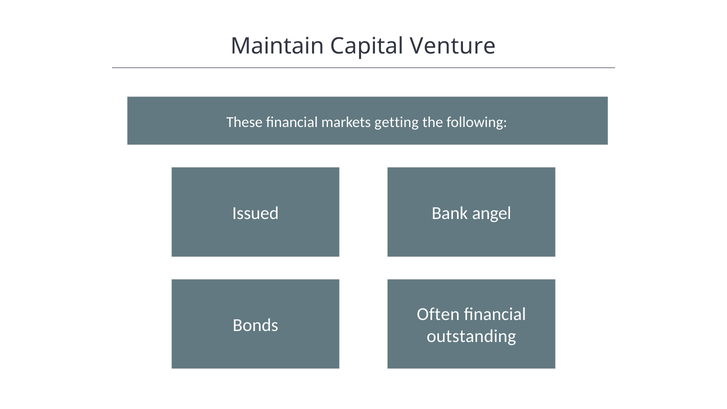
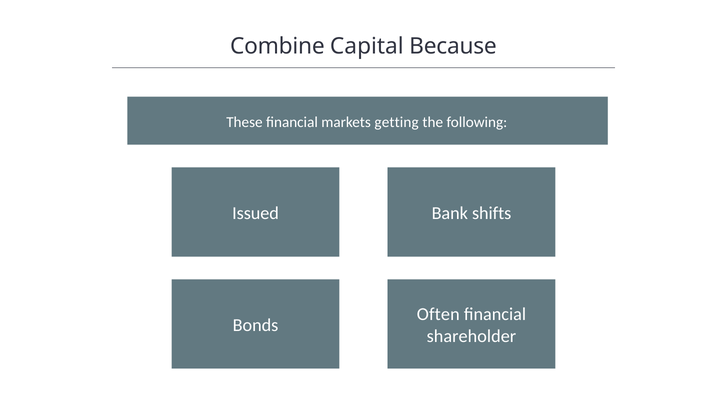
Maintain: Maintain -> Combine (277, 46)
Venture: Venture -> Because (453, 46)
angel: angel -> shifts (492, 213)
outstanding: outstanding -> shareholder (471, 336)
